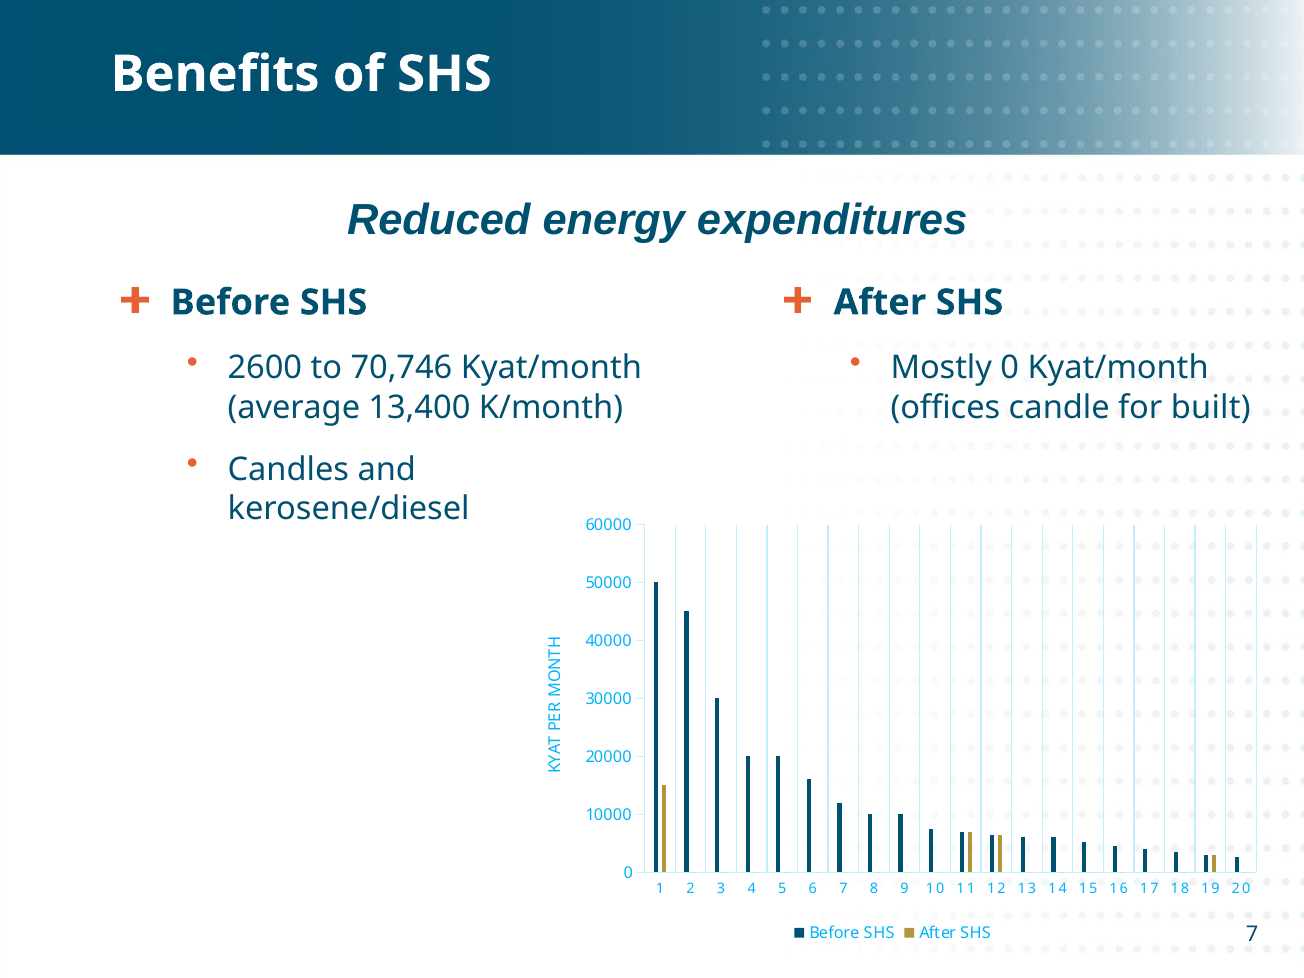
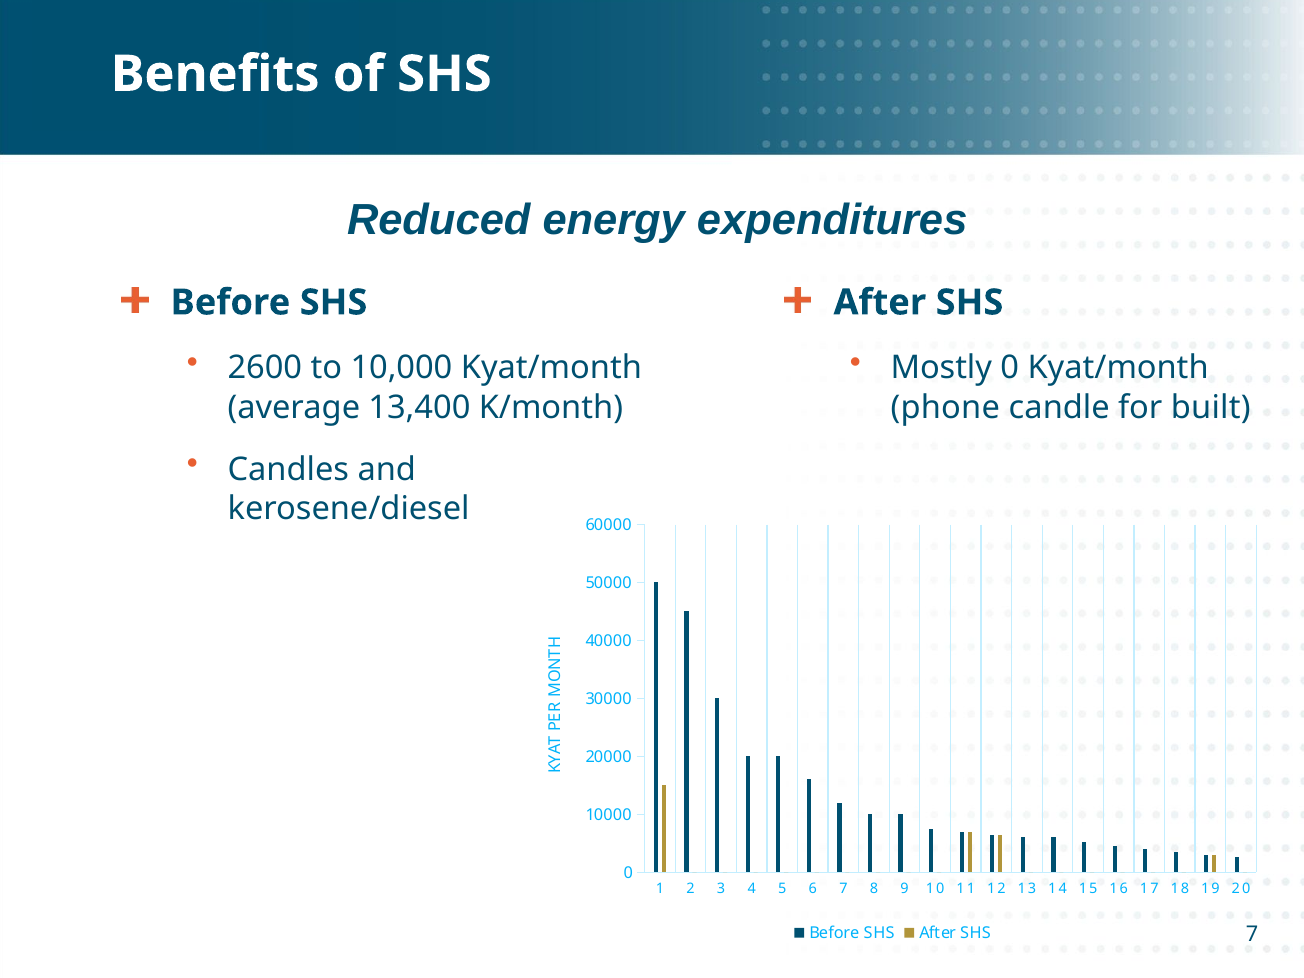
70,746: 70,746 -> 10,000 (401, 368)
offices: offices -> phone (945, 407)
